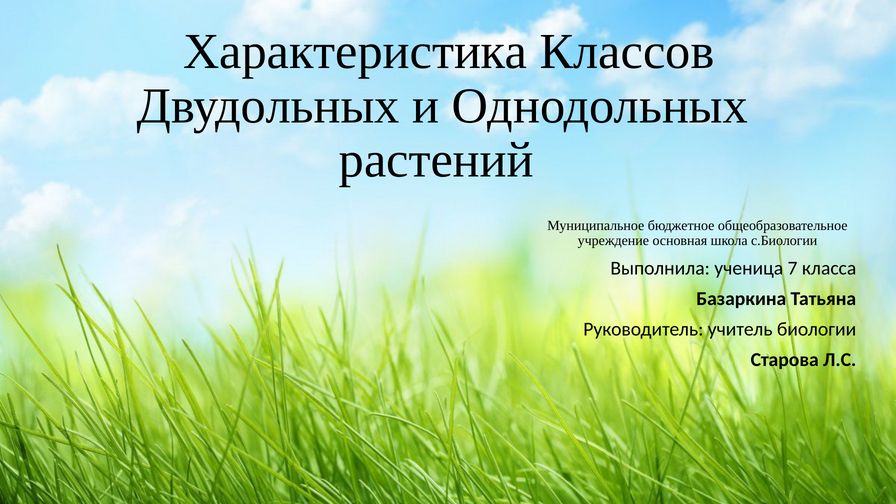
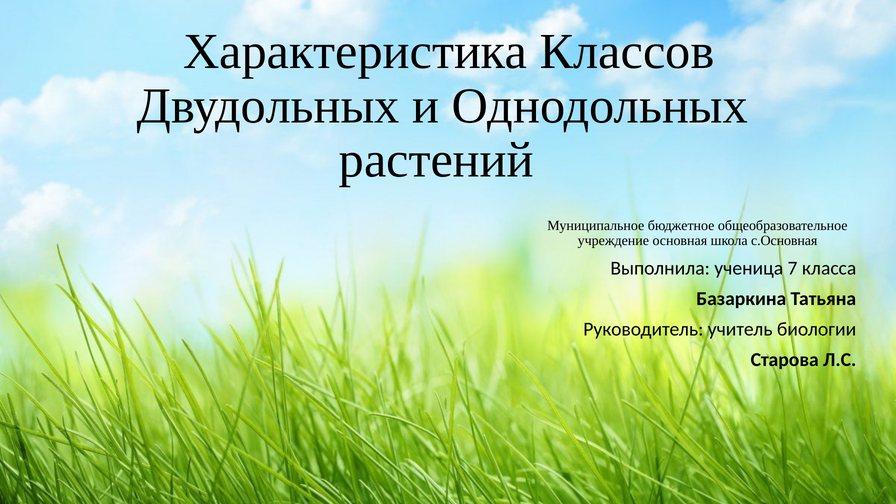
с.Биологии: с.Биологии -> с.Основная (784, 241)
